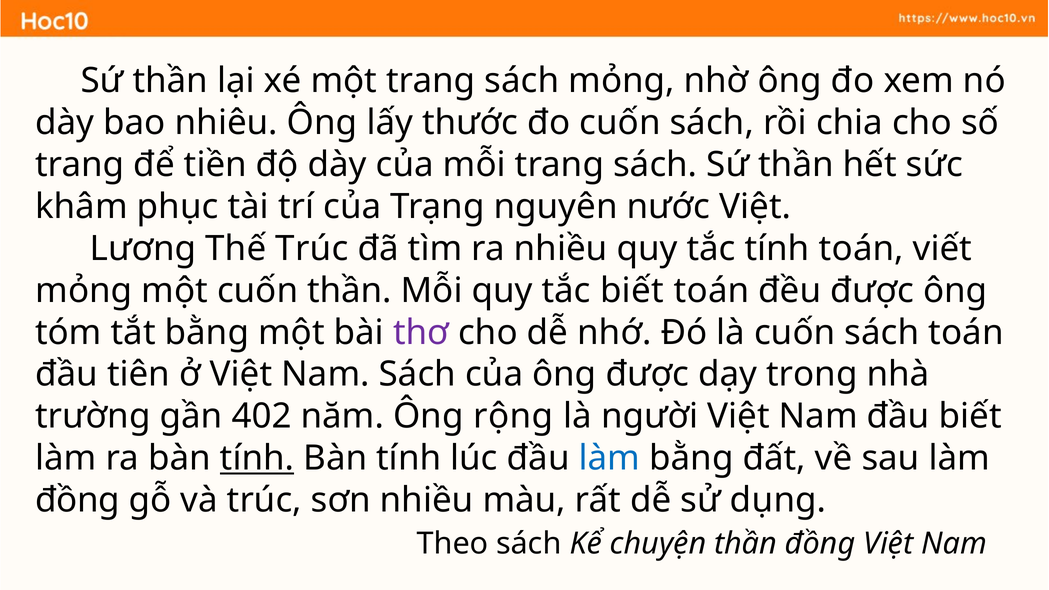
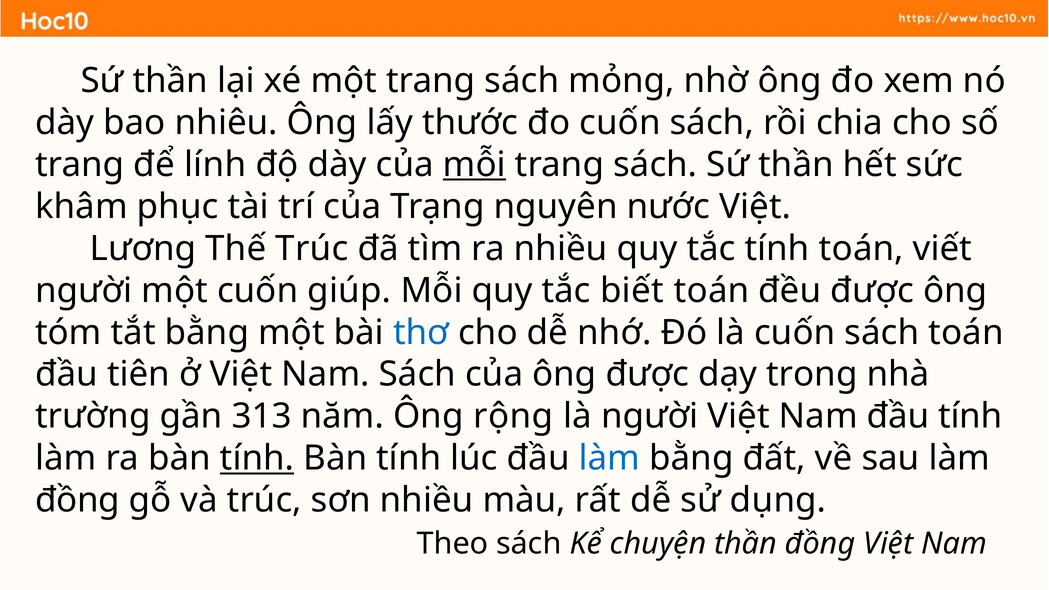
tiền: tiền -> lính (215, 165)
mỗi underline: none -> present (474, 165)
mỏng: mỏng -> người (84, 291)
cuốn thần: thần -> giúp (349, 291)
thơ colour: purple -> blue (421, 333)
402: 402 -> 313 (262, 416)
đầu biết: biết -> tính (970, 416)
